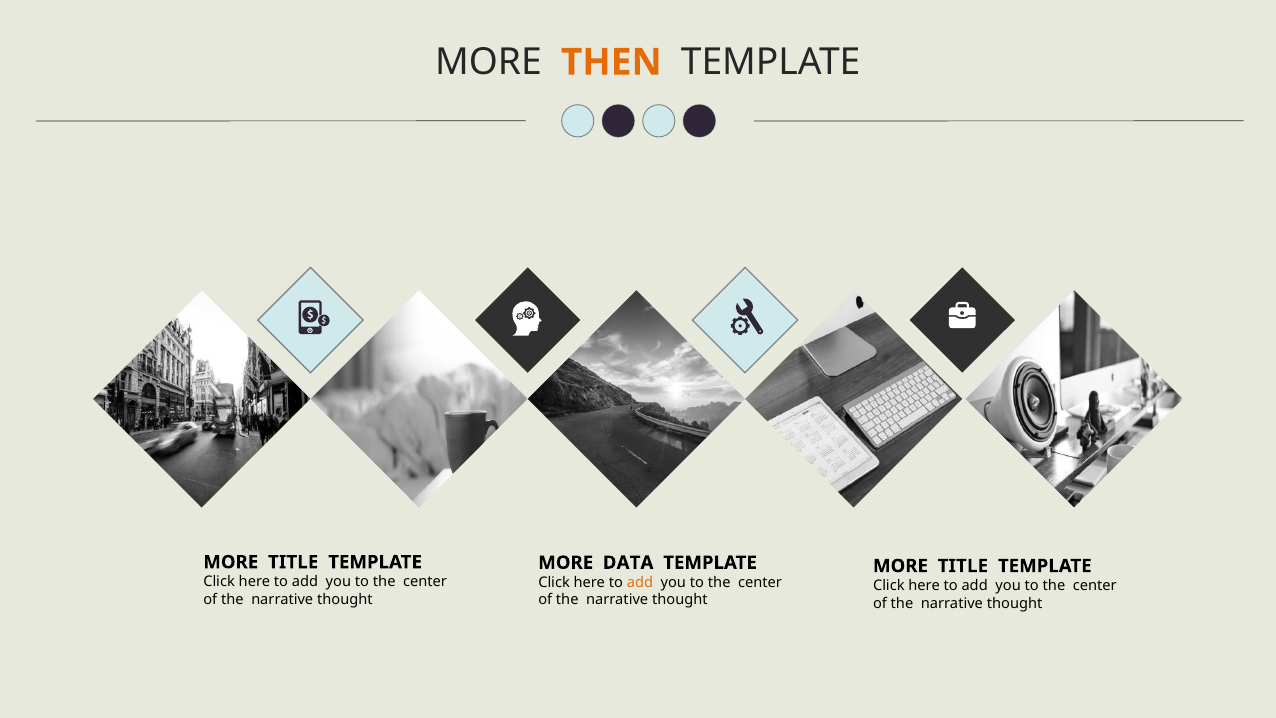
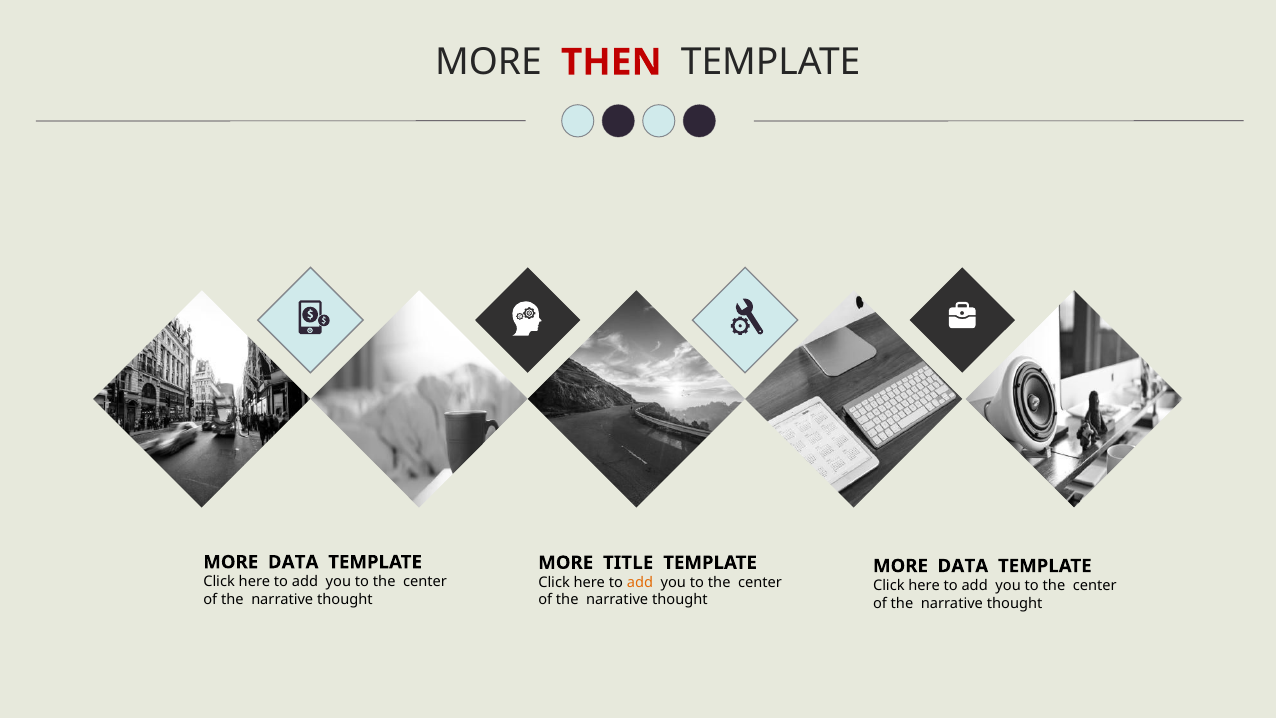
THEN colour: orange -> red (611, 62)
TITLE: TITLE -> DATA (293, 562)
DATA: DATA -> TITLE (628, 562)
TITLE: TITLE -> DATA (963, 566)
